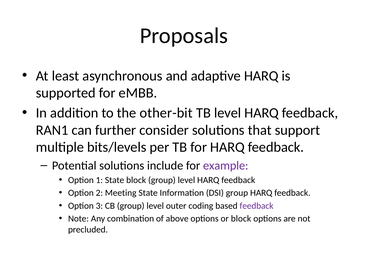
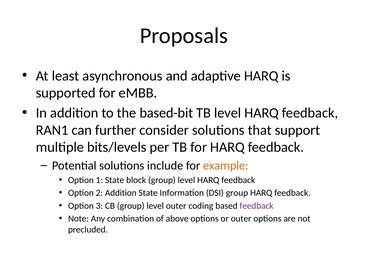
other-bit: other-bit -> based-bit (166, 113)
example colour: purple -> orange (226, 165)
2 Meeting: Meeting -> Addition (121, 193)
or block: block -> outer (241, 219)
